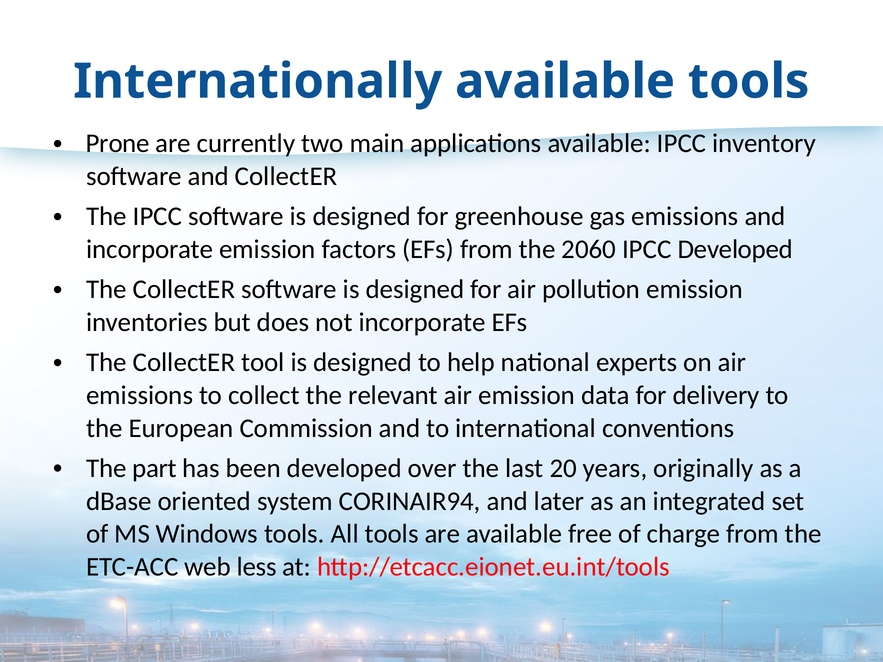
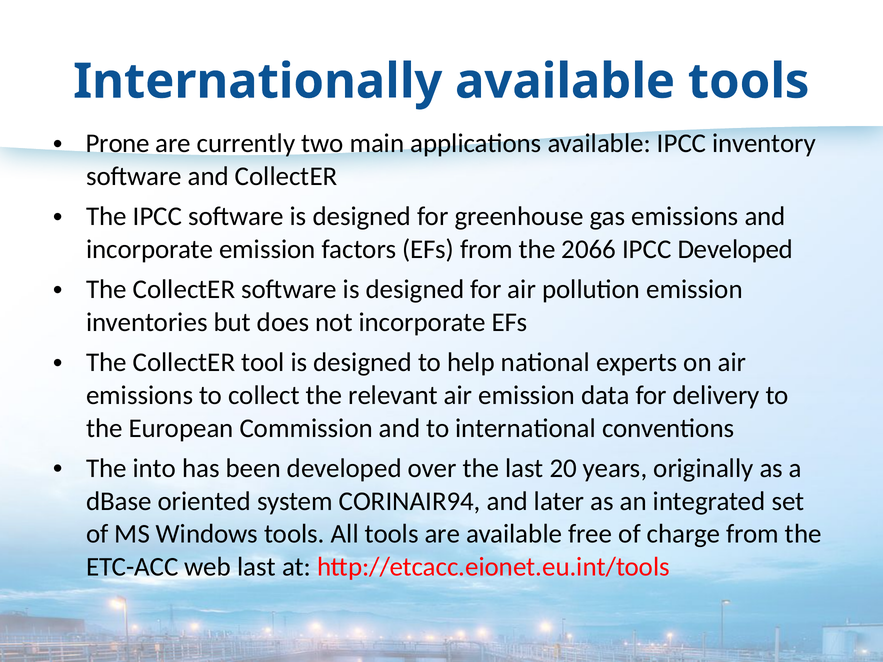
2060: 2060 -> 2066 (589, 249)
part: part -> into (154, 468)
web less: less -> last (257, 567)
